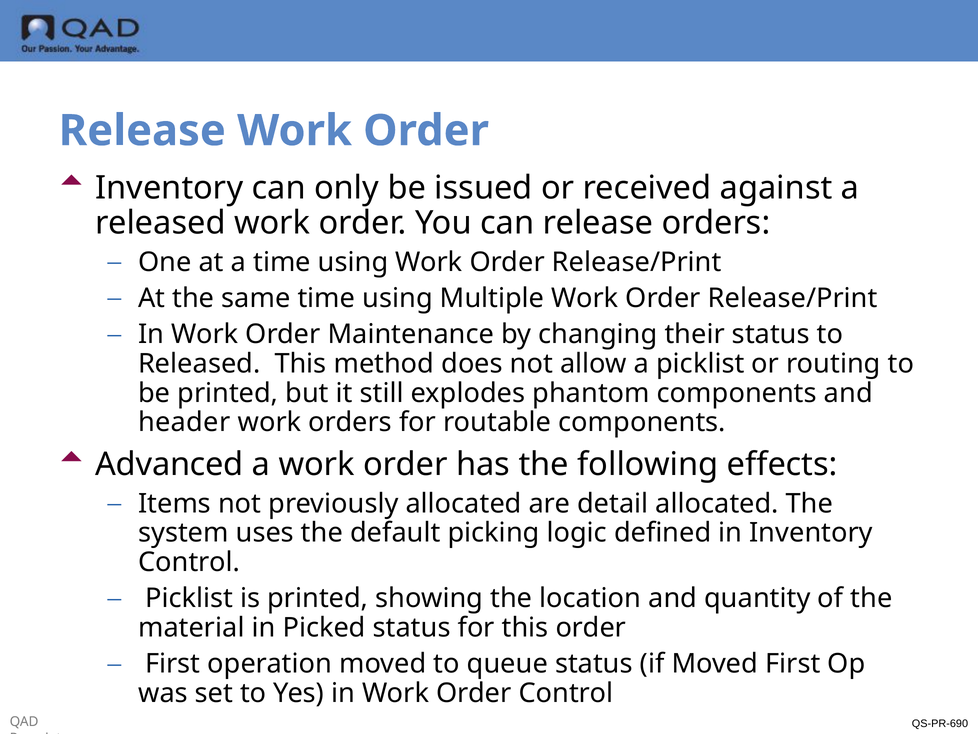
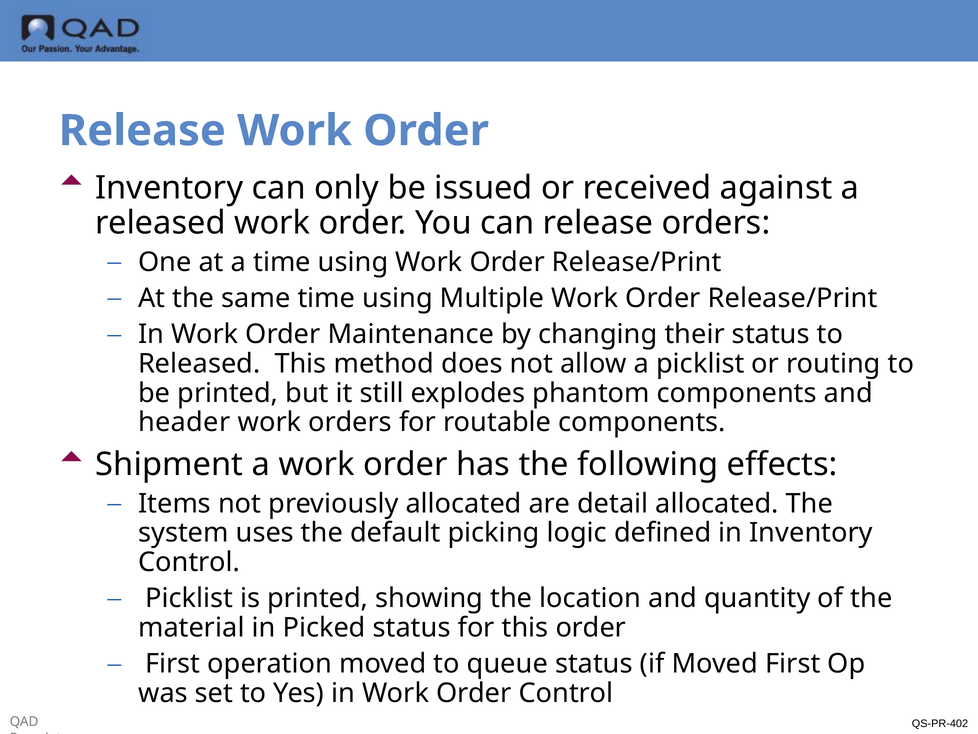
Advanced: Advanced -> Shipment (169, 464)
QS-PR-690: QS-PR-690 -> QS-PR-402 (940, 723)
